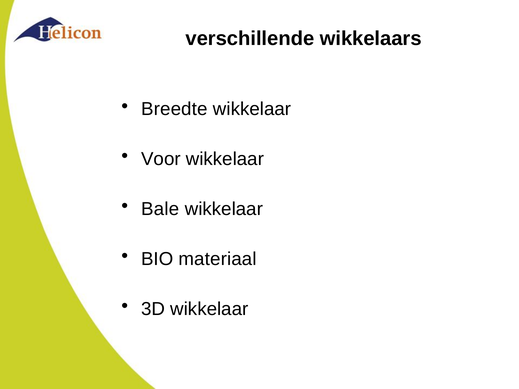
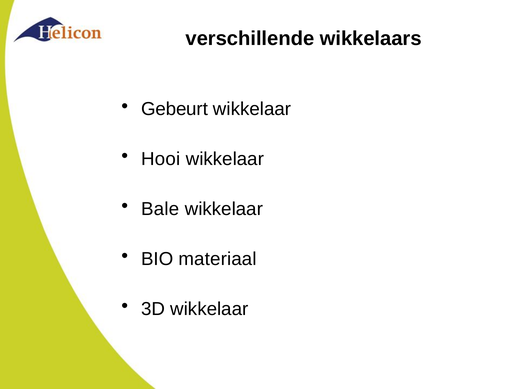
Breedte: Breedte -> Gebeurt (174, 109)
Voor: Voor -> Hooi (161, 159)
